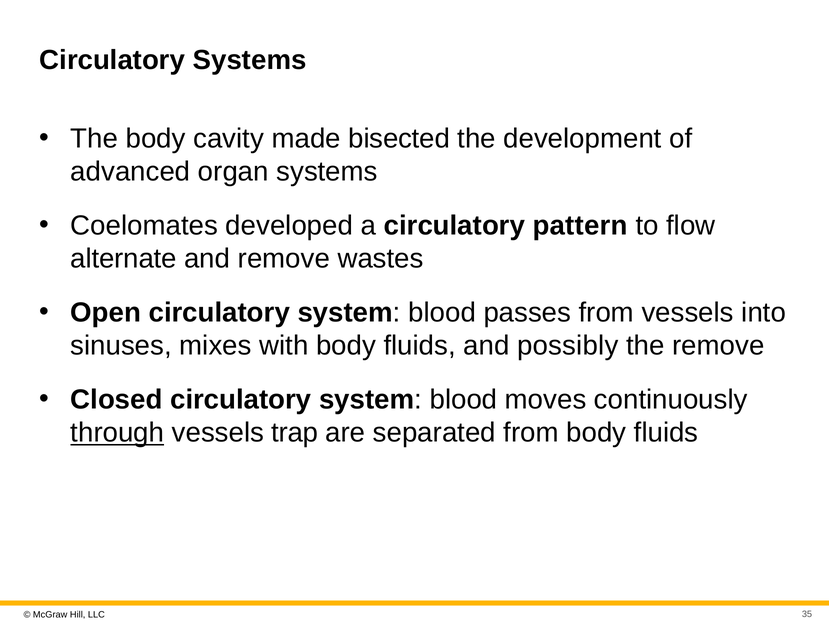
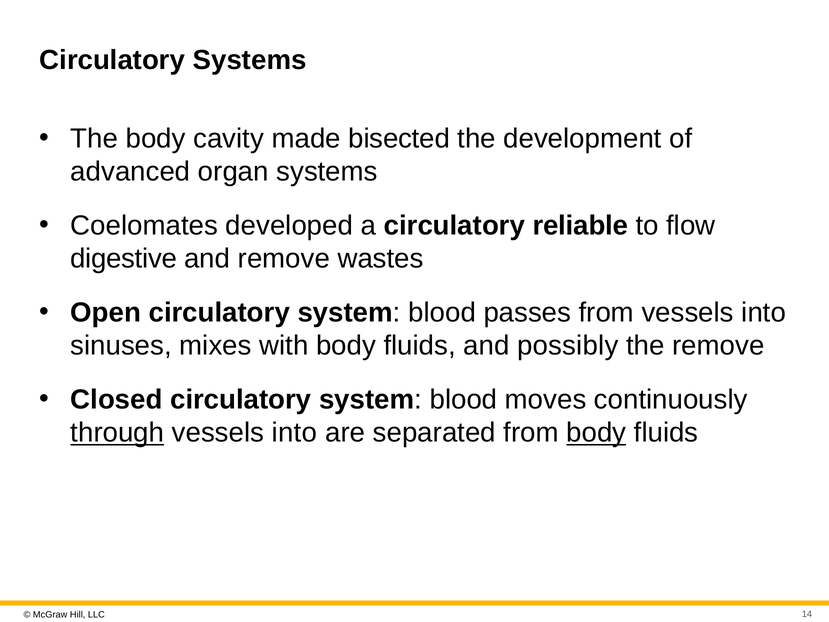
pattern: pattern -> reliable (580, 225)
alternate: alternate -> digestive (124, 259)
trap: trap -> into (295, 433)
body underline: none -> present (596, 433)
35: 35 -> 14 (807, 614)
